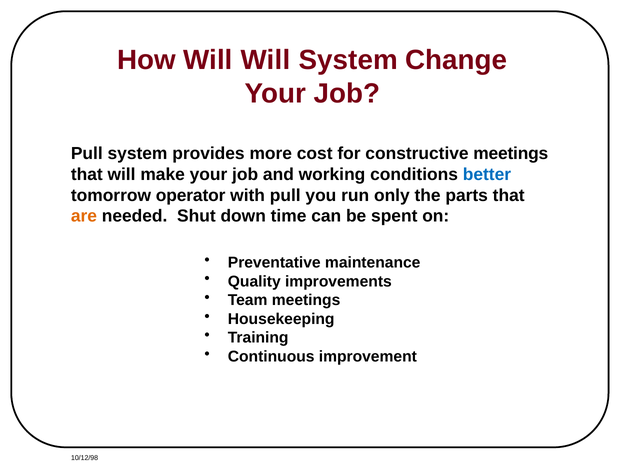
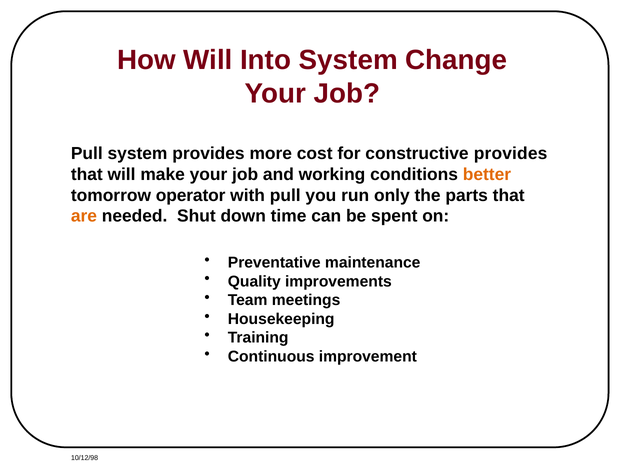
Will Will: Will -> Into (266, 60)
constructive meetings: meetings -> provides (511, 154)
better colour: blue -> orange (487, 174)
